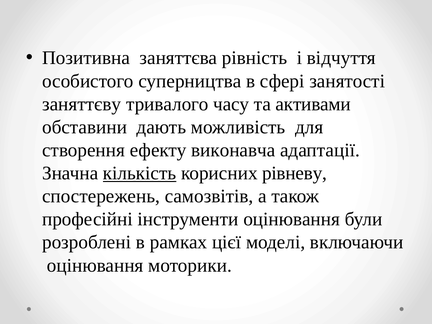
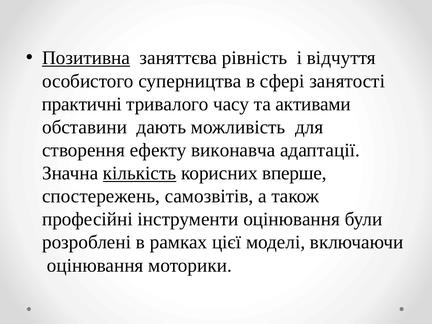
Позитивна underline: none -> present (86, 58)
заняттєву: заняттєву -> практичні (82, 104)
рівневу: рівневу -> вперше (294, 173)
